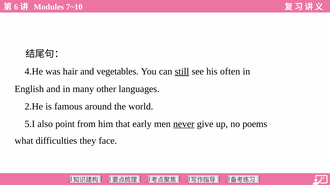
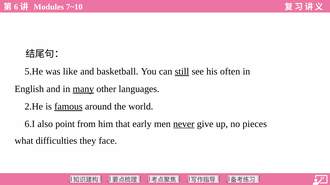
4.He: 4.He -> 5.He (34, 72)
hair: hair -> like (70, 72)
vegetables: vegetables -> basketball (117, 72)
many underline: none -> present (83, 89)
famous underline: none -> present (68, 107)
5.I: 5.I -> 6.I (30, 124)
poems: poems -> pieces (255, 124)
